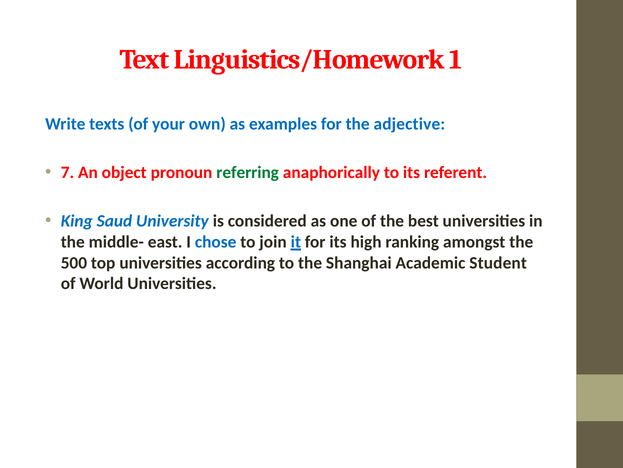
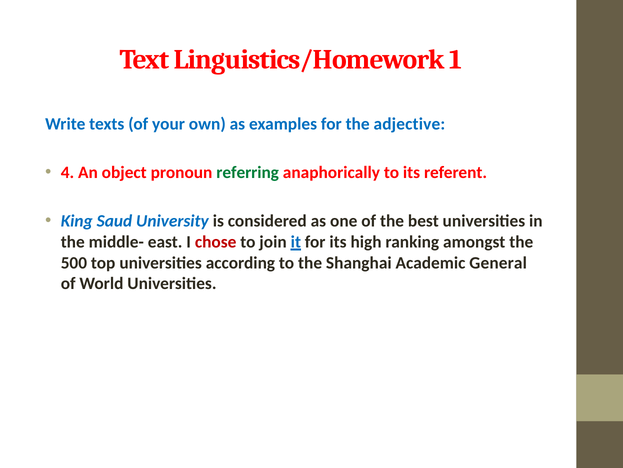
7: 7 -> 4 (67, 172)
chose colour: blue -> red (216, 242)
Student: Student -> General (498, 262)
